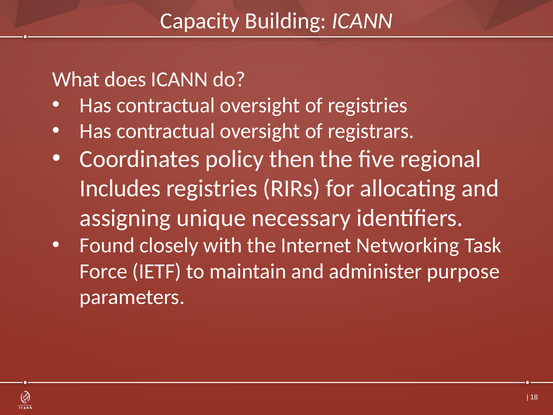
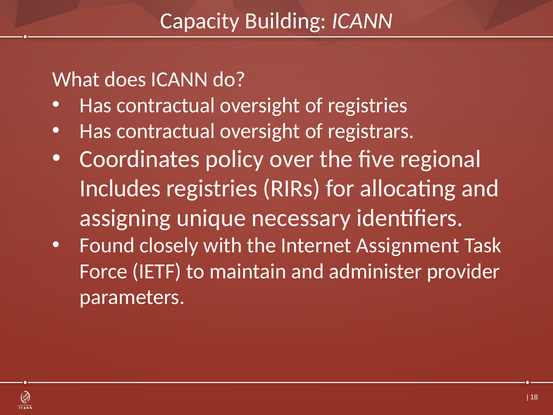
then: then -> over (292, 159)
Networking: Networking -> Assignment (408, 245)
purpose: purpose -> provider (463, 271)
